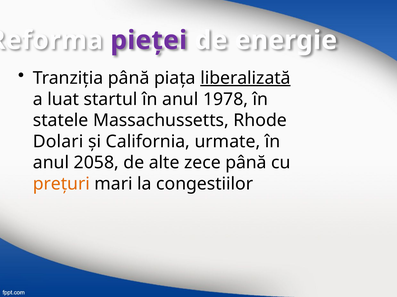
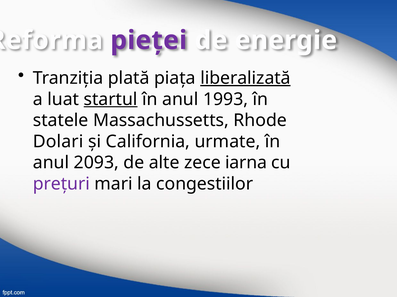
Tranziţia până: până -> plată (129, 78)
startul underline: none -> present (111, 99)
1978: 1978 -> 1993 (226, 99)
2058: 2058 -> 2093 (96, 163)
zece până: până -> iarna (246, 163)
preţuri colour: orange -> purple (61, 184)
